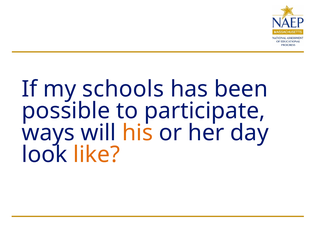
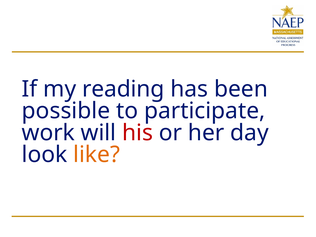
schools: schools -> reading (123, 89)
ways: ways -> work (48, 133)
his colour: orange -> red (137, 133)
